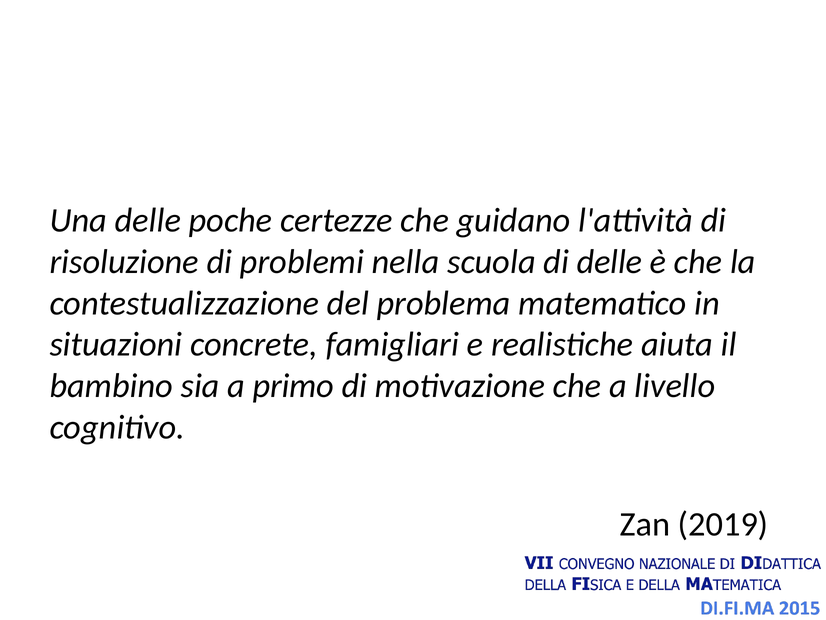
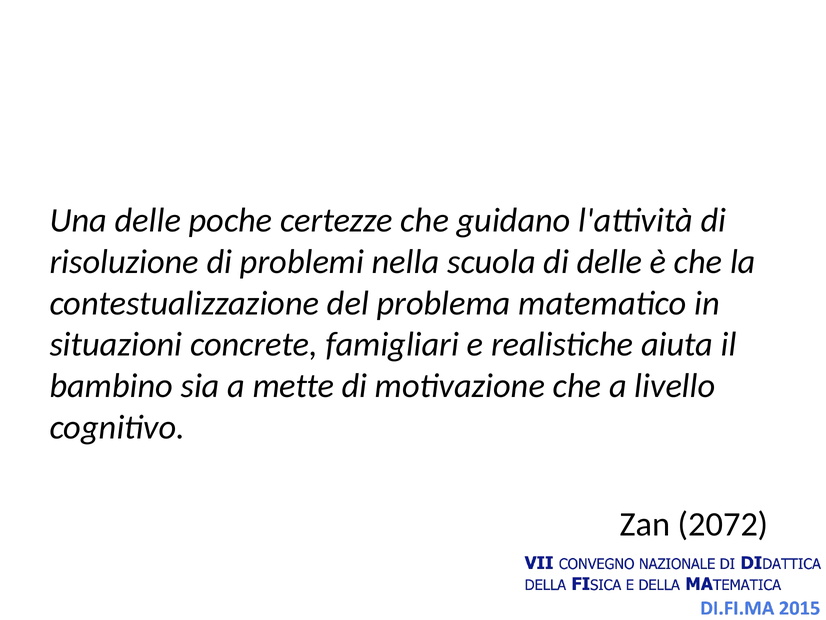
primo: primo -> mette (293, 386)
2019: 2019 -> 2072 (723, 524)
